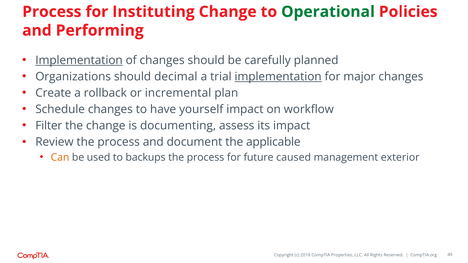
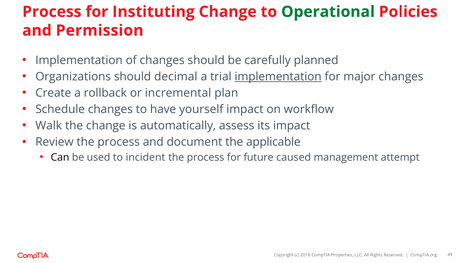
Performing: Performing -> Permission (100, 31)
Implementation underline: present -> none (79, 60)
Filter: Filter -> Walk (49, 126)
documenting: documenting -> automatically (178, 126)
Can colour: orange -> black (60, 157)
backups: backups -> incident (145, 157)
exterior: exterior -> attempt (400, 157)
